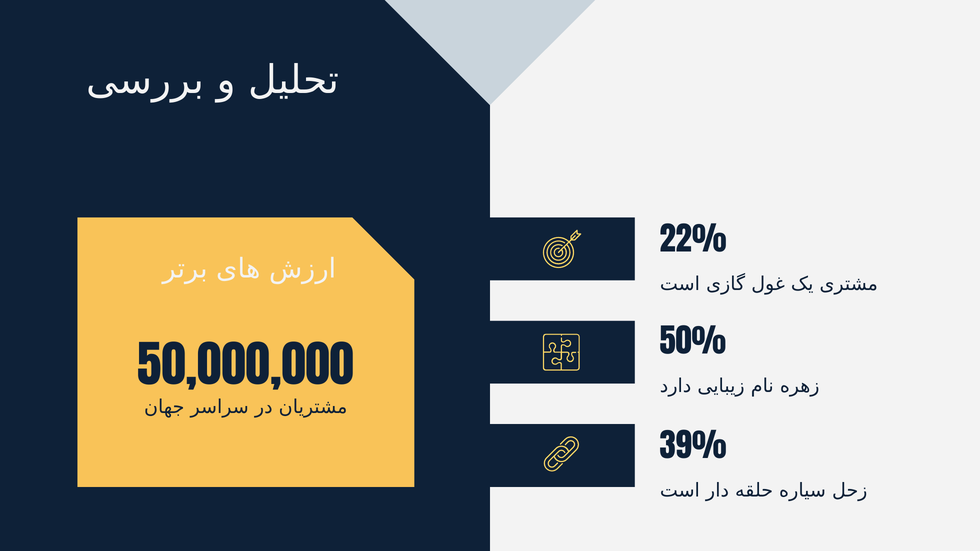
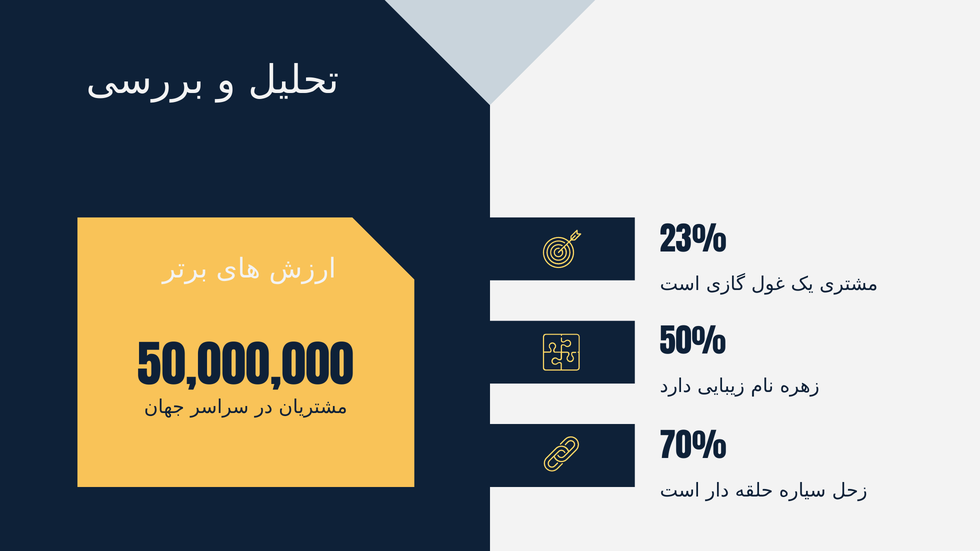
22%: 22% -> 23% (693, 241)
39%: 39% -> 70% (693, 448)
